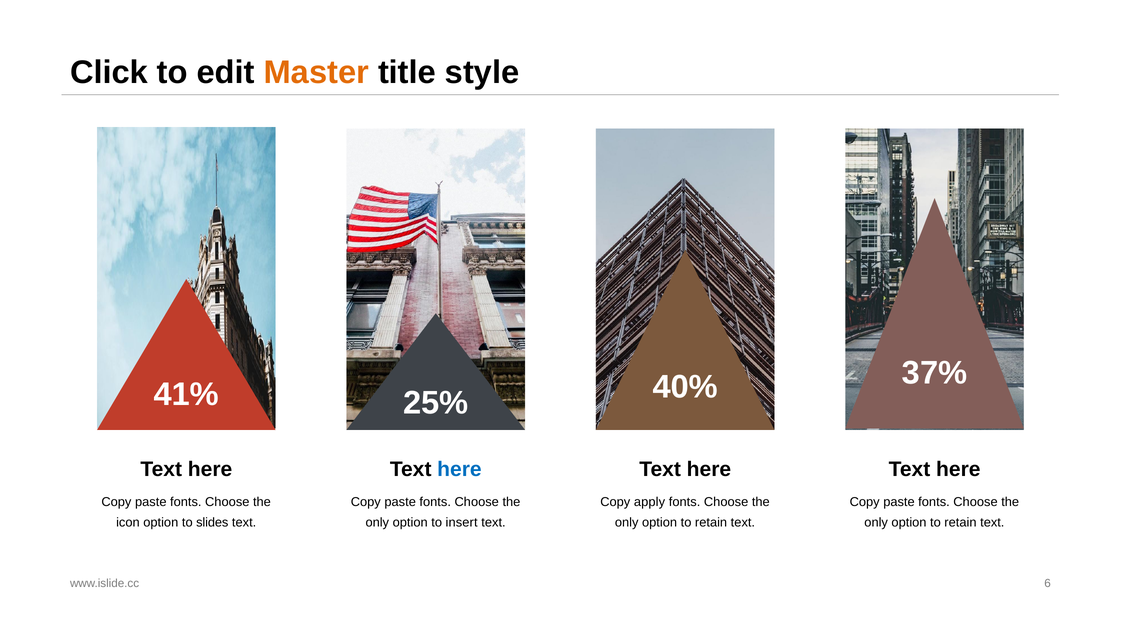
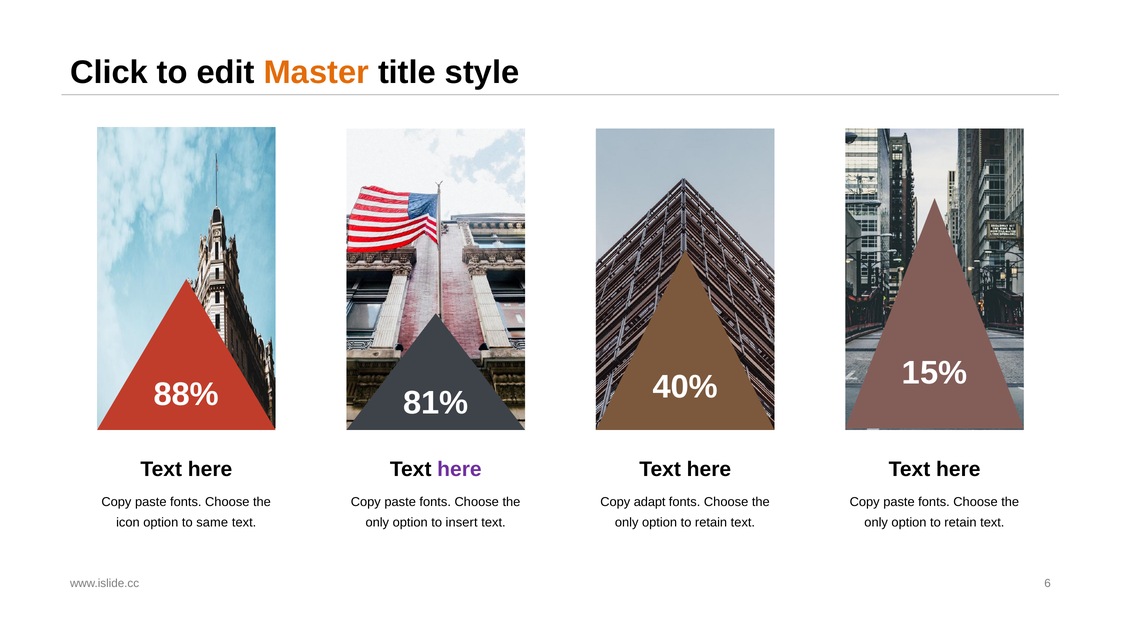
37%: 37% -> 15% (935, 373)
41%: 41% -> 88% (186, 395)
25%: 25% -> 81% (436, 403)
here colour: blue -> purple (459, 470)
apply: apply -> adapt (650, 503)
slides: slides -> same (212, 523)
